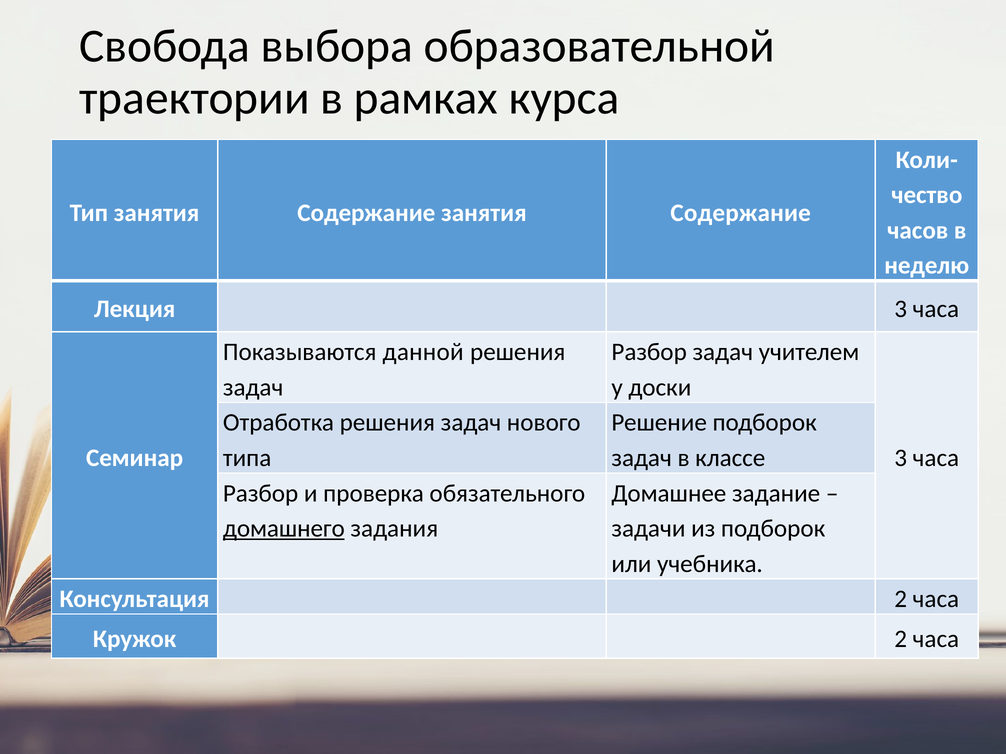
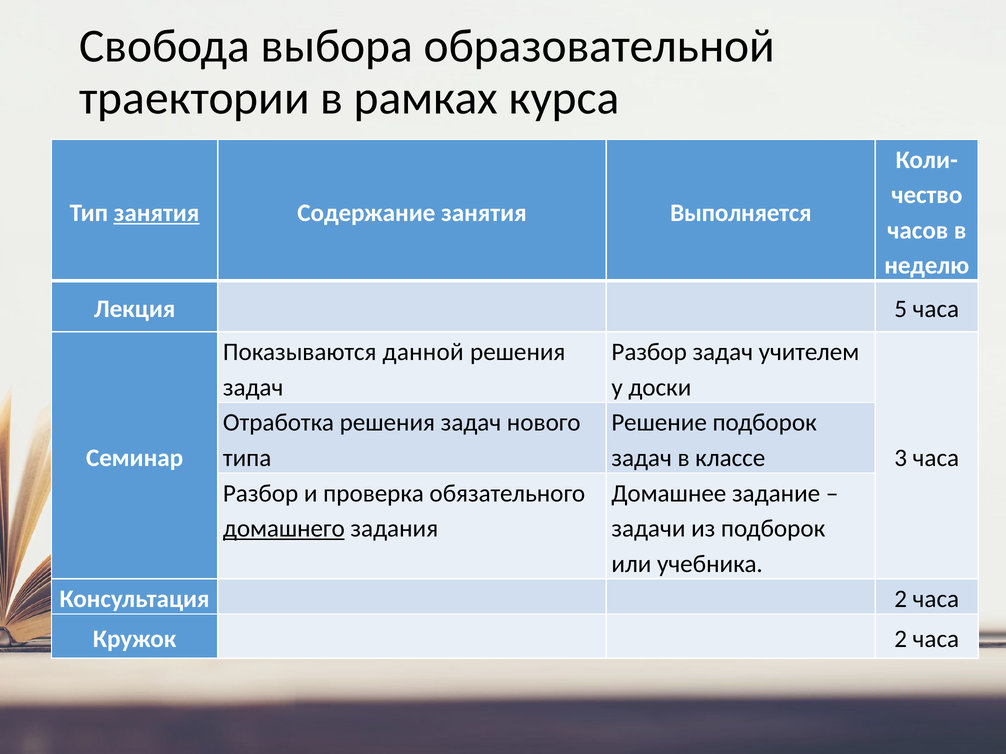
занятия underline: none -> present (157, 213)
Содержание занятия Содержание: Содержание -> Выполняется (741, 213)
Лекция 3: 3 -> 5 (901, 309)
